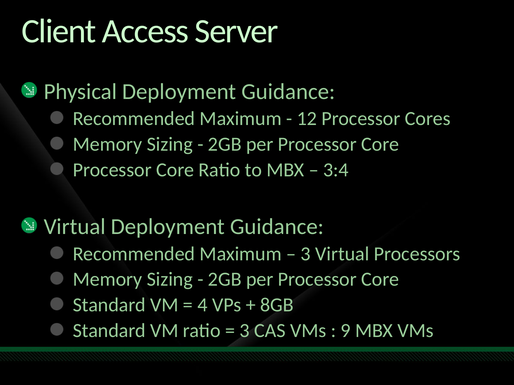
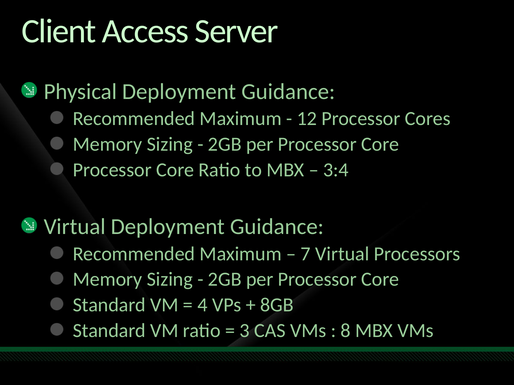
3: 3 -> 7 (306, 254)
9: 9 -> 8 (346, 331)
